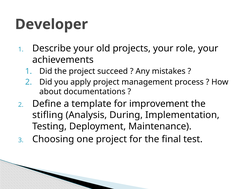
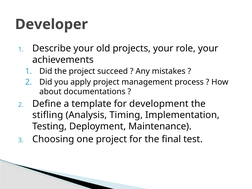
improvement: improvement -> development (159, 104)
During: During -> Timing (126, 115)
